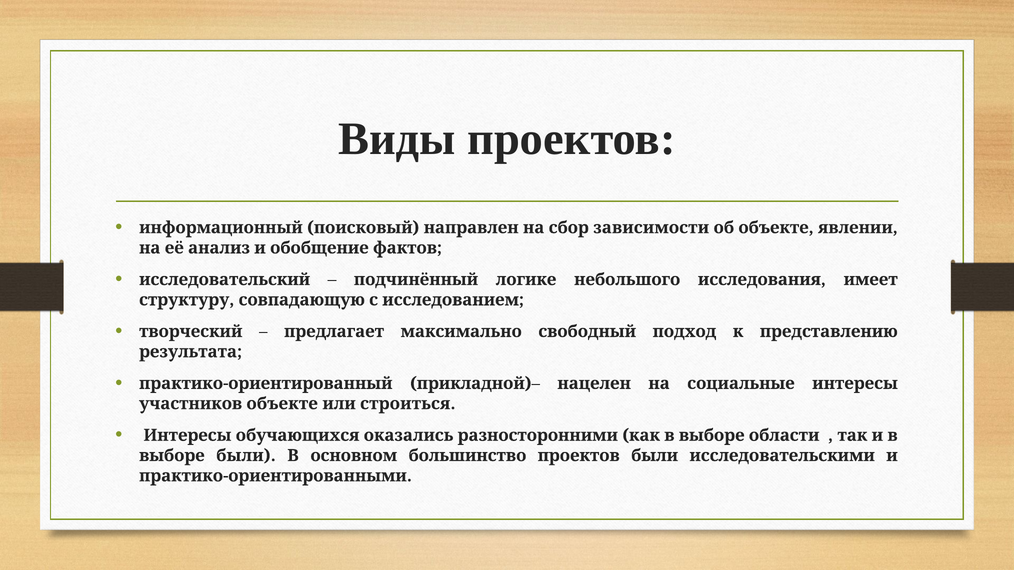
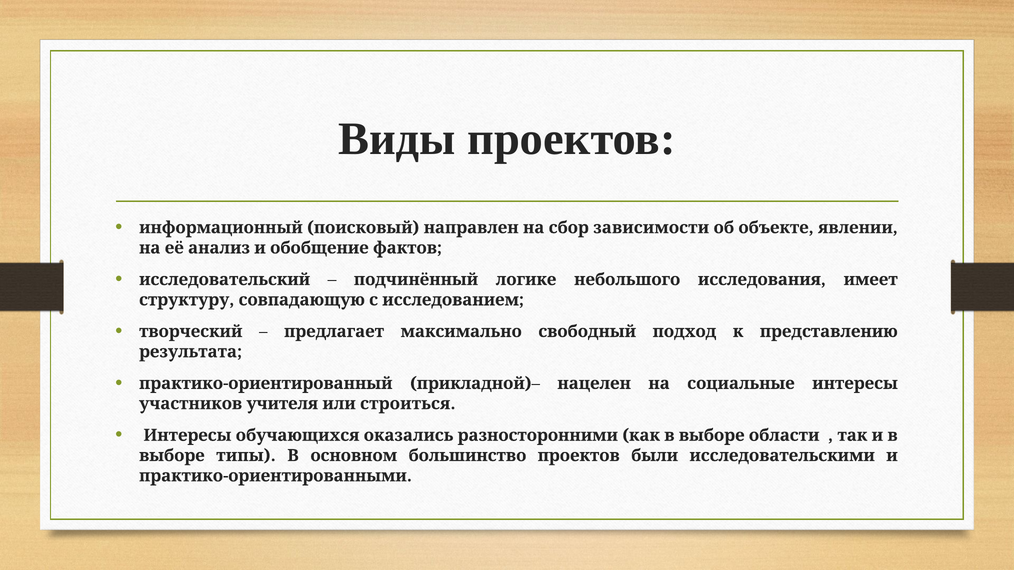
участников объекте: объекте -> учителя (282, 404)
выборе были: были -> типы (246, 456)
